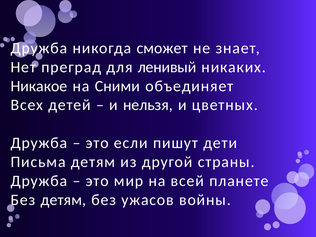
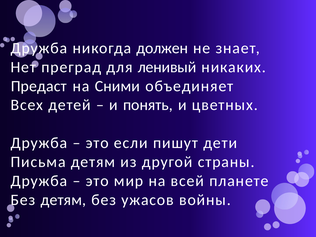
сможет: сможет -> должен (162, 48)
Никакое: Никакое -> Предаст (39, 86)
нельзя: нельзя -> понять (148, 105)
